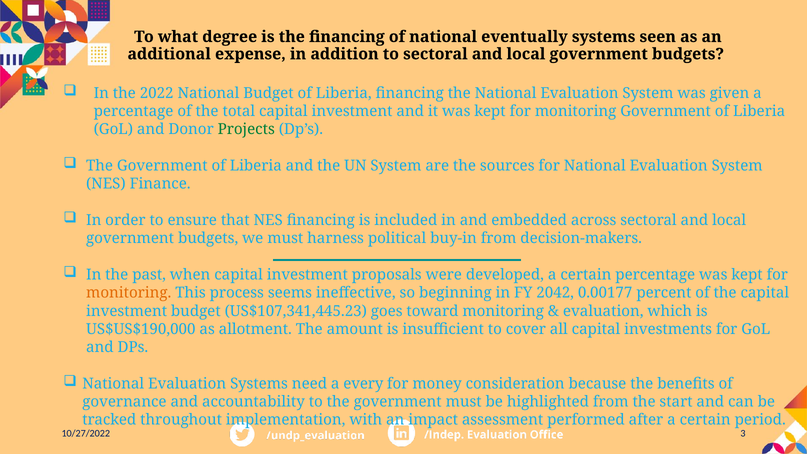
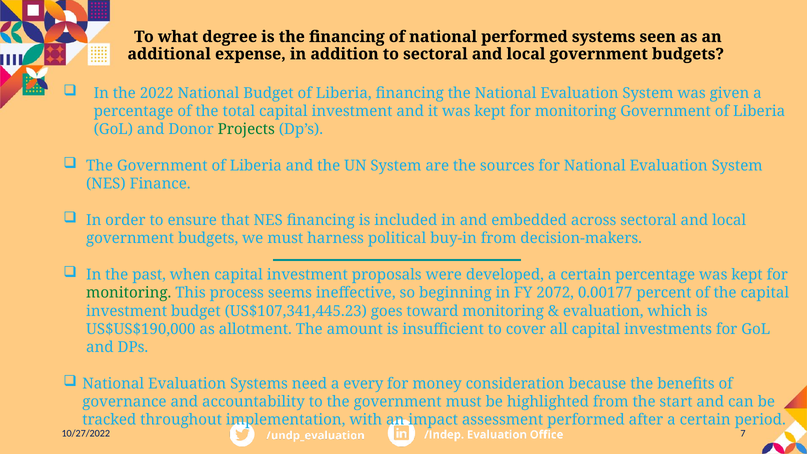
national eventually: eventually -> performed (524, 37)
monitoring colour: orange -> green (129, 293)
2042: 2042 -> 2072 (555, 293)
3: 3 -> 7 (743, 433)
